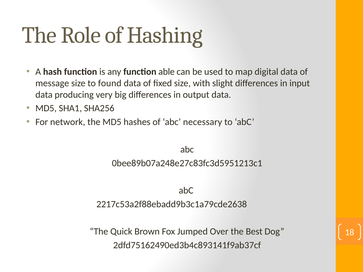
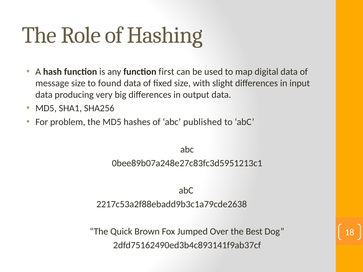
able: able -> first (166, 72)
network: network -> problem (68, 122)
necessary: necessary -> published (203, 122)
